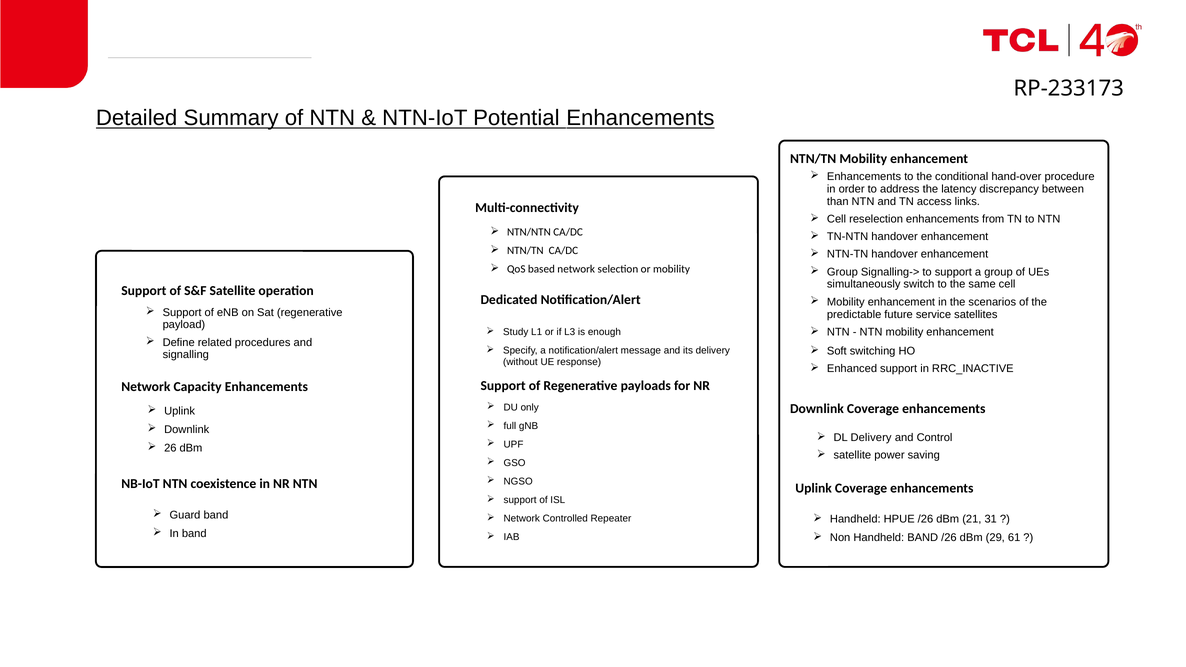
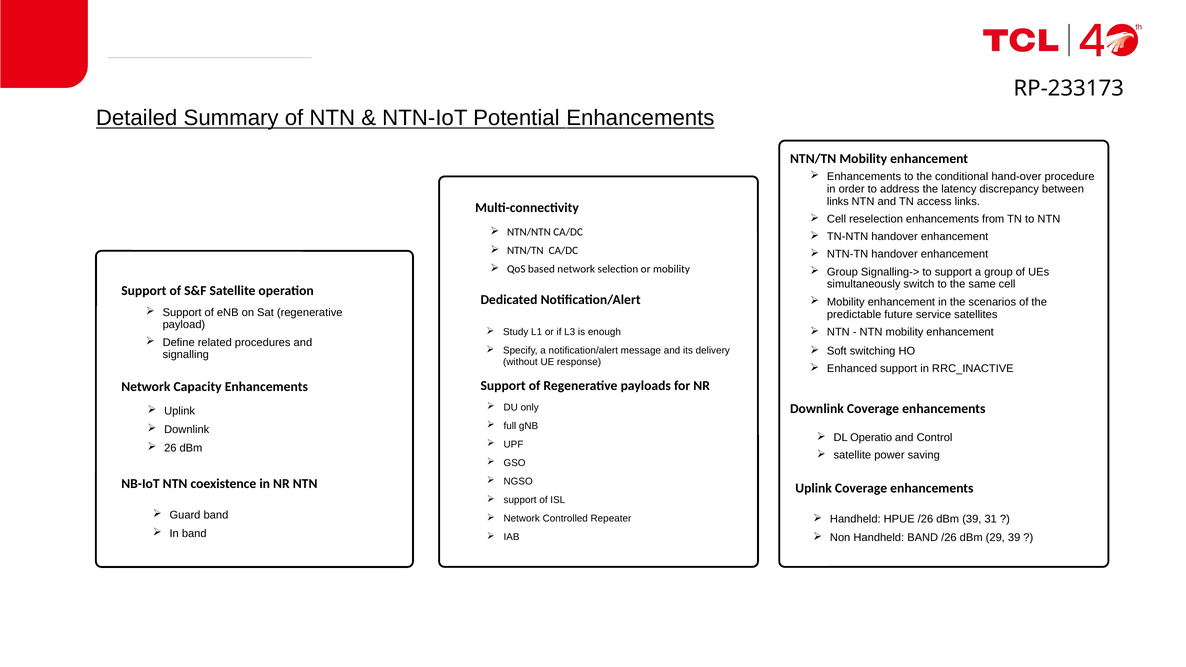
than: than -> links (838, 201)
DL Delivery: Delivery -> Operatio (871, 438)
dBm 21: 21 -> 39 (972, 519)
29 61: 61 -> 39 (1014, 538)
